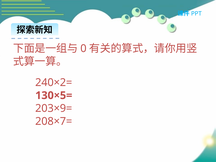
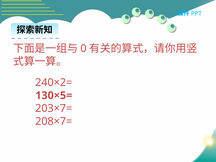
203×9=: 203×9= -> 203×7= (54, 108)
